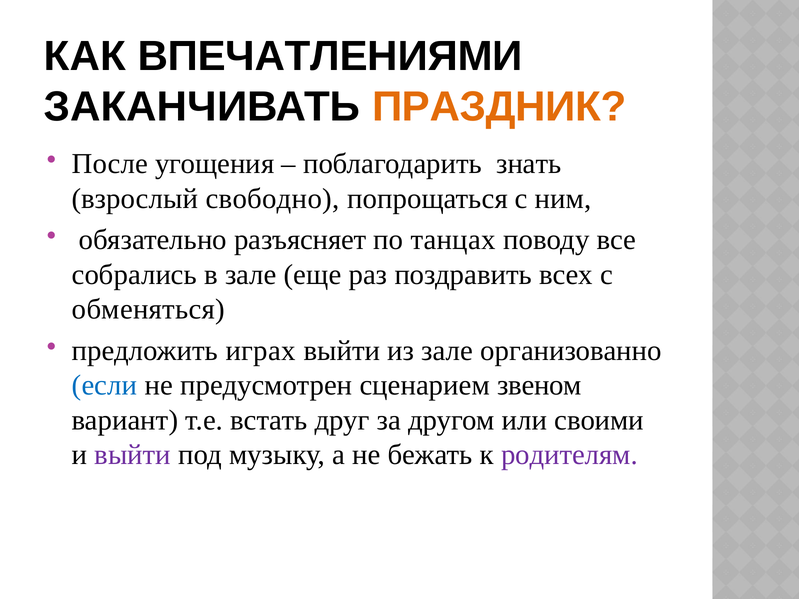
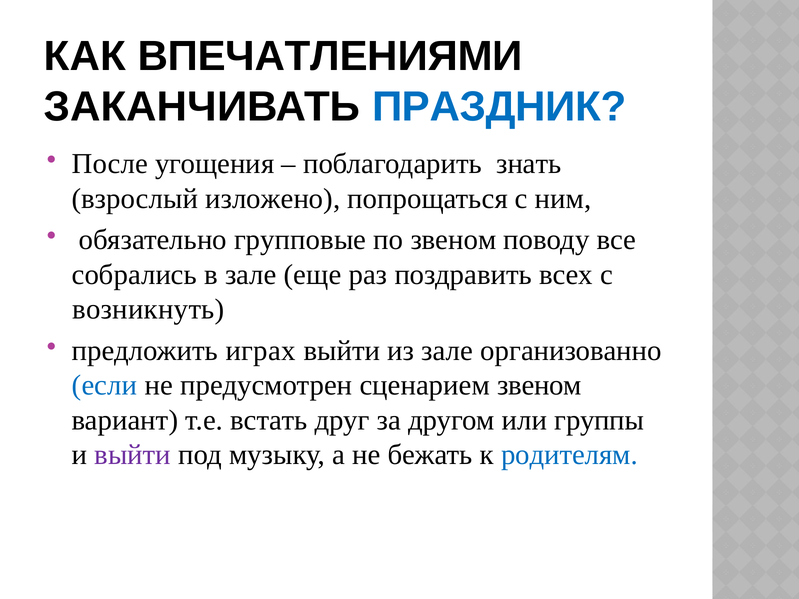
ПРАЗДНИК colour: orange -> blue (499, 107)
свободно: свободно -> изложено (273, 199)
разъясняет: разъясняет -> групповые (300, 240)
по танцах: танцах -> звеном (453, 240)
обменяться: обменяться -> возникнуть (148, 309)
своими: своими -> группы (599, 420)
родителям colour: purple -> blue (569, 455)
